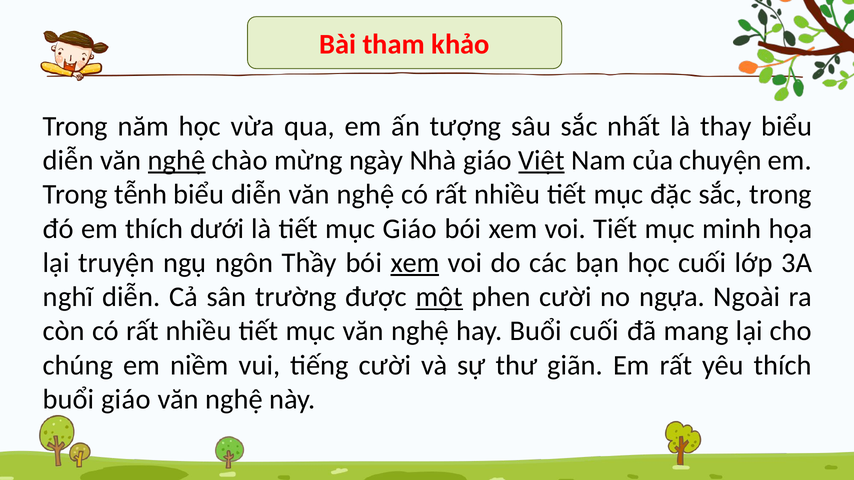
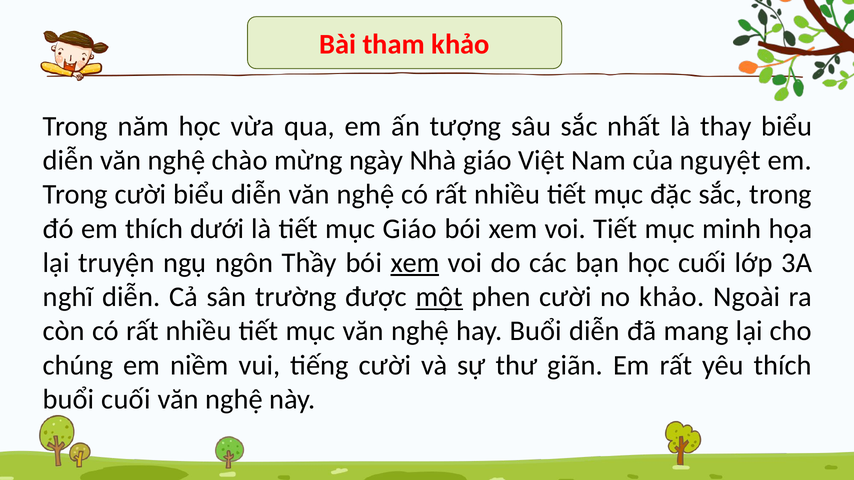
nghệ underline: present -> none (177, 160)
Việt underline: present -> none (541, 160)
chuyện: chuyện -> nguyệt (720, 160)
Trong tễnh: tễnh -> cười (141, 195)
no ngựa: ngựa -> khảo (672, 297)
Buổi cuối: cuối -> diễn (594, 331)
buổi giáo: giáo -> cuối (126, 400)
